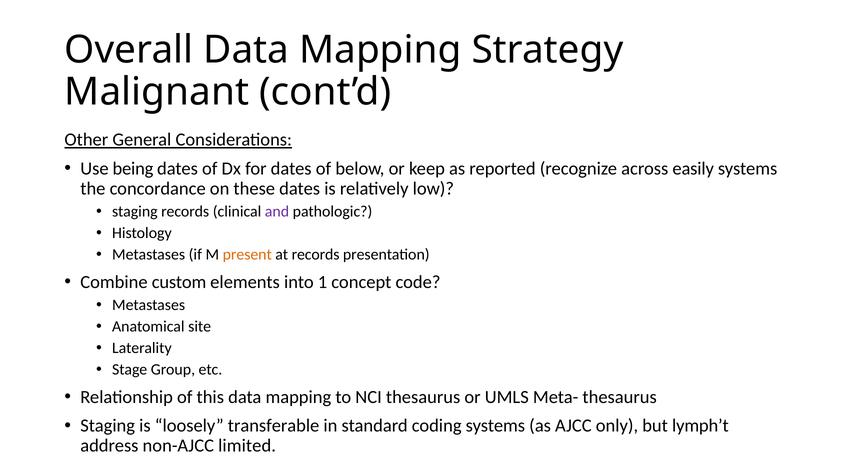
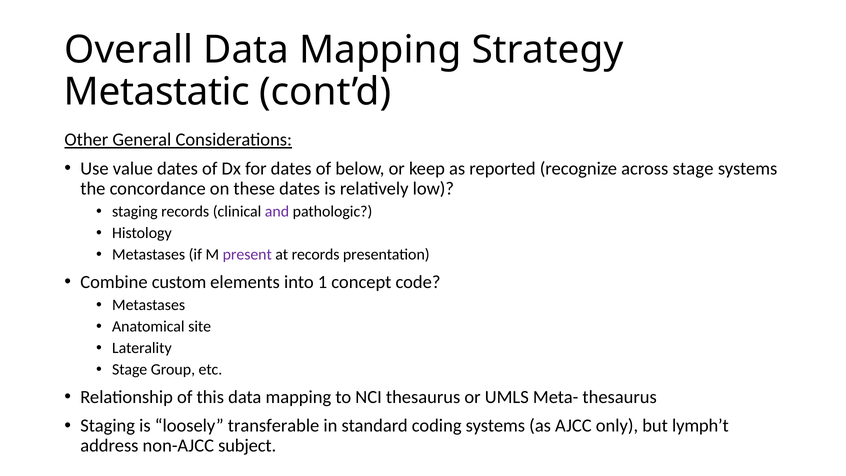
Malignant: Malignant -> Metastatic (157, 92)
being: being -> value (133, 169)
across easily: easily -> stage (693, 169)
present colour: orange -> purple (247, 255)
limited: limited -> subject (247, 446)
